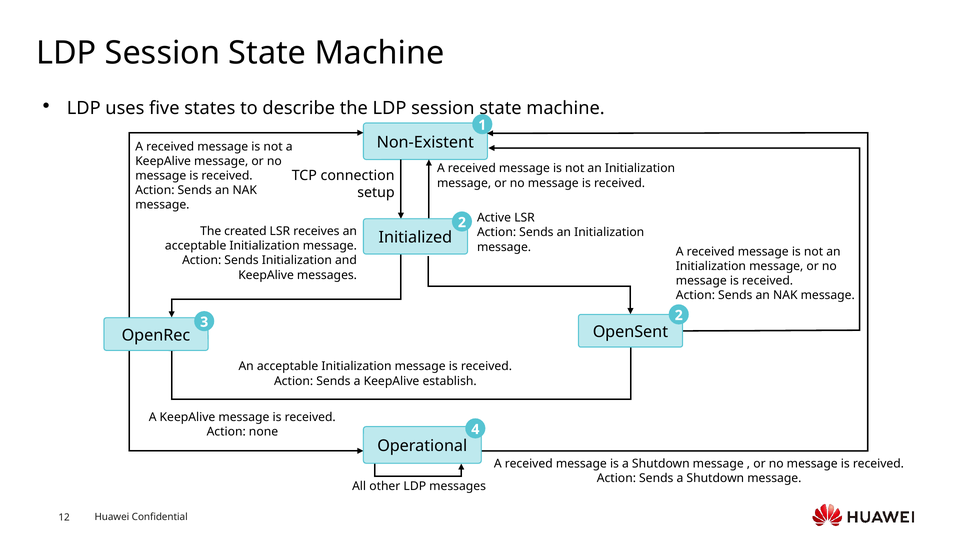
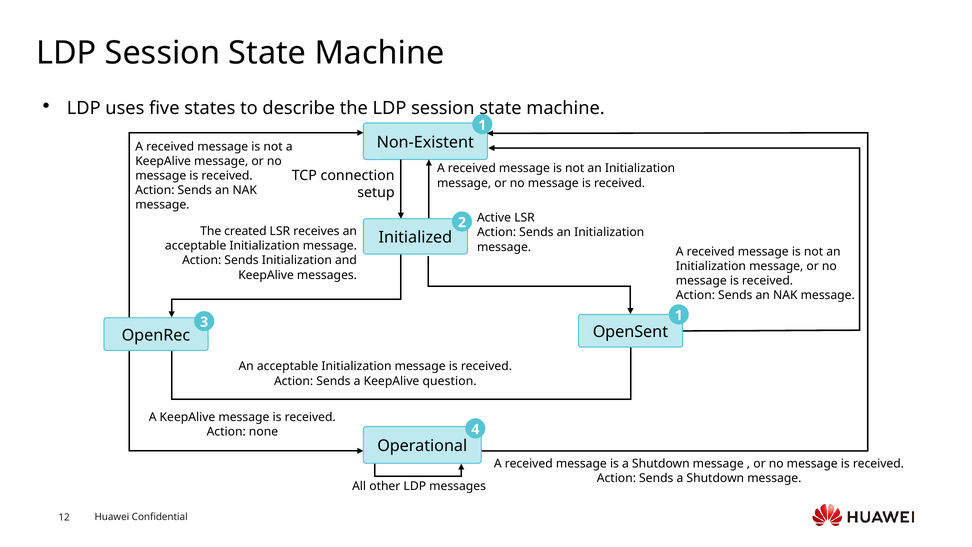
3 2: 2 -> 1 (679, 315)
establish: establish -> question (450, 381)
